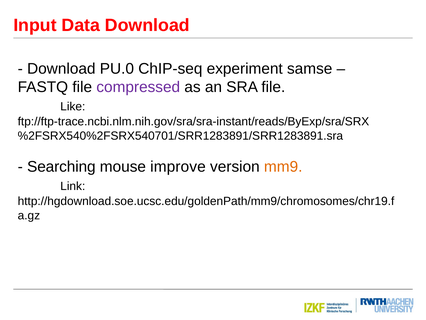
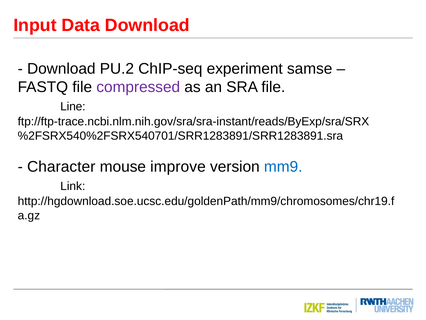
PU.0: PU.0 -> PU.2 (117, 69)
Like: Like -> Line (73, 107)
Searching: Searching -> Character (61, 166)
mm9 colour: orange -> blue (283, 166)
